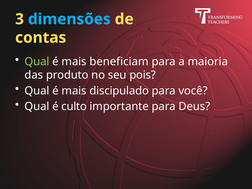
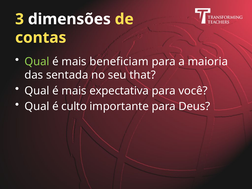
dimensões colour: light blue -> white (69, 19)
produto: produto -> sentada (67, 75)
pois: pois -> that (143, 75)
discipulado: discipulado -> expectativa (119, 91)
